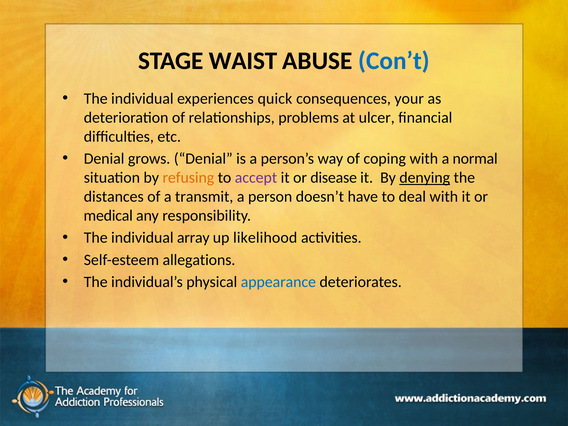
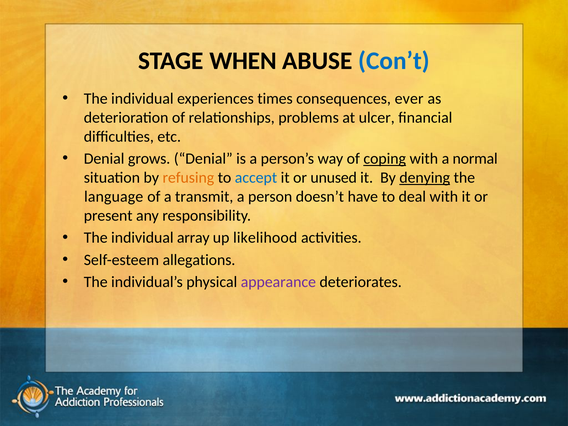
WAIST: WAIST -> WHEN (243, 61)
quick: quick -> times (275, 99)
your: your -> ever (409, 99)
coping underline: none -> present (385, 159)
accept colour: purple -> blue (256, 178)
disease: disease -> unused (334, 178)
distances: distances -> language (114, 197)
medical: medical -> present (108, 216)
appearance colour: blue -> purple (278, 282)
